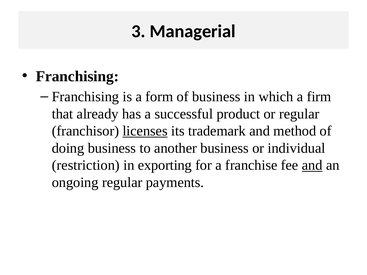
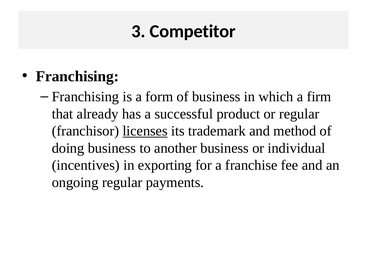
Managerial: Managerial -> Competitor (193, 31)
restriction: restriction -> incentives (86, 165)
and underline: present -> none (312, 165)
